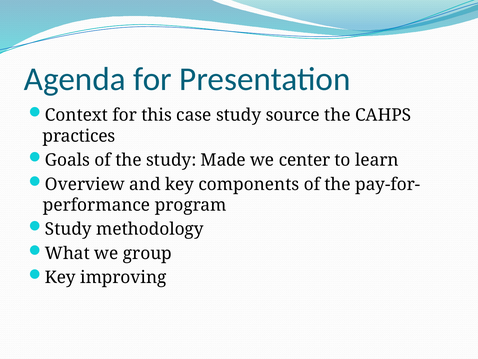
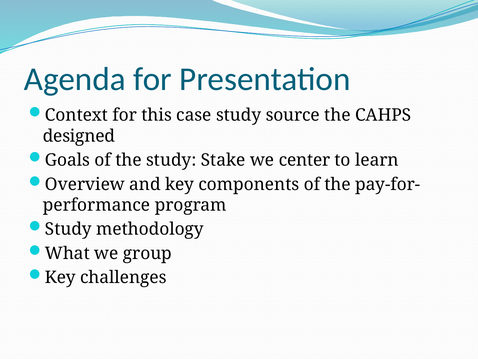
practices: practices -> designed (79, 136)
Made: Made -> Stake (223, 160)
improving: improving -> challenges (123, 277)
